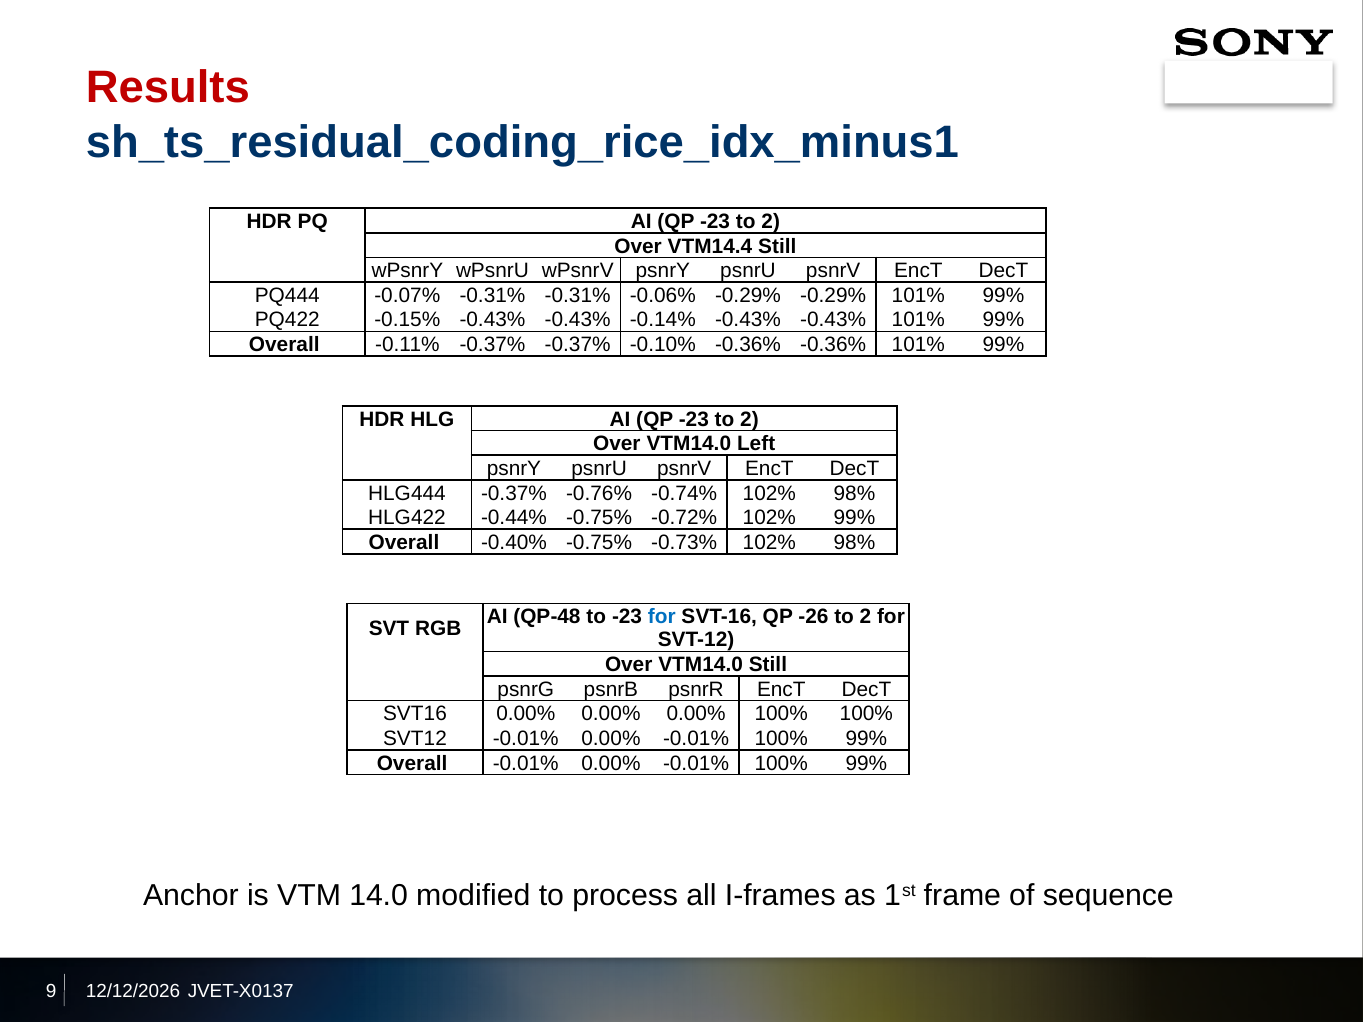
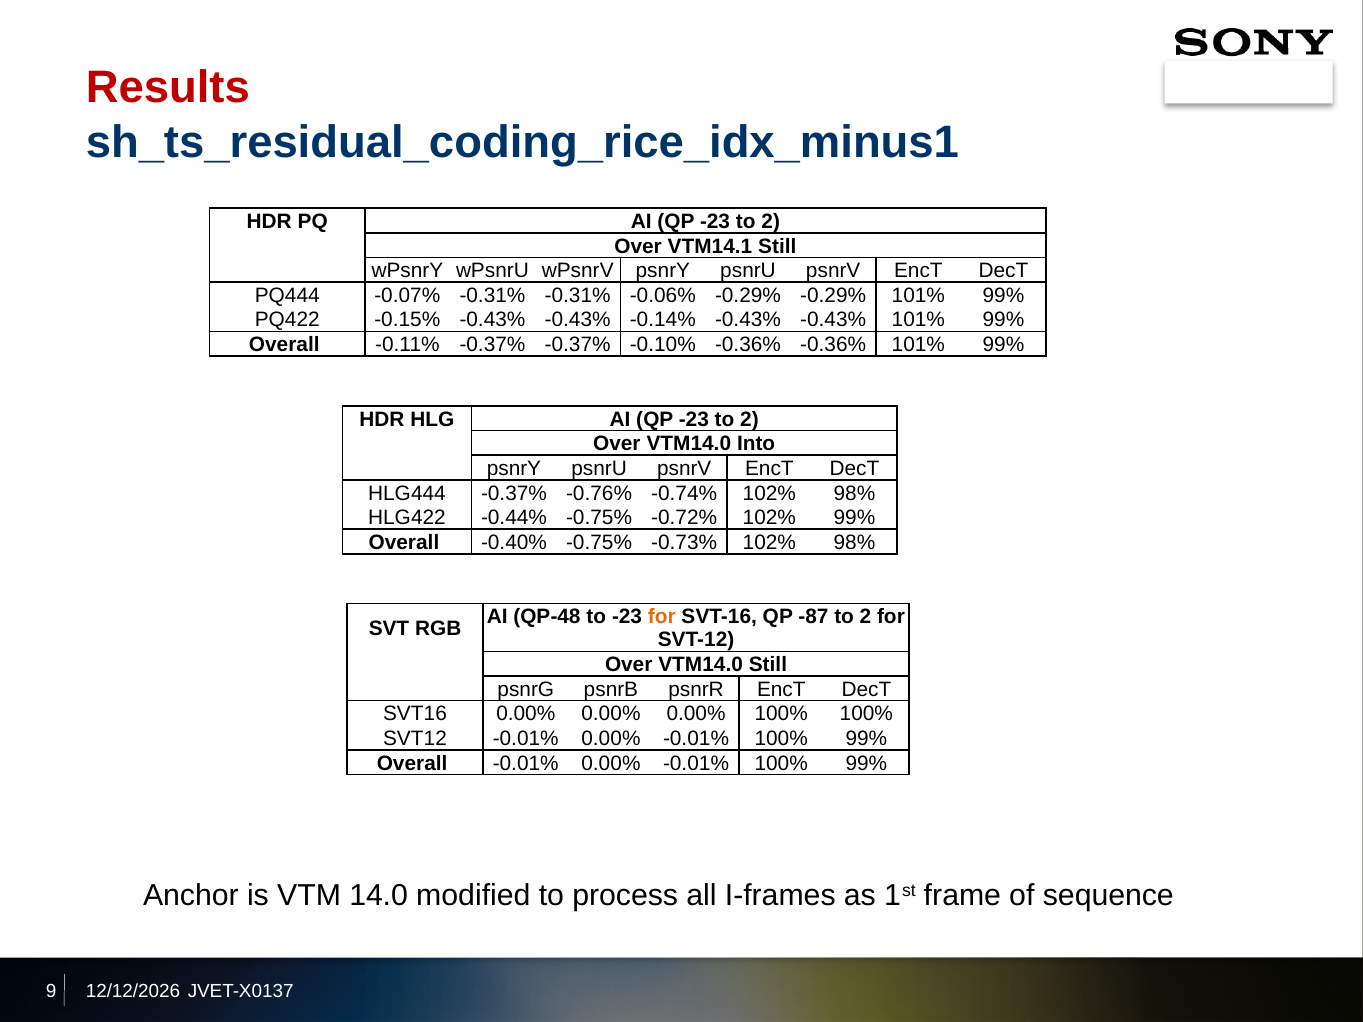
VTM14.4: VTM14.4 -> VTM14.1 (710, 246)
Left: Left -> Into (756, 444)
for colour: blue -> orange (662, 617)
-26: -26 -> -87 (813, 617)
